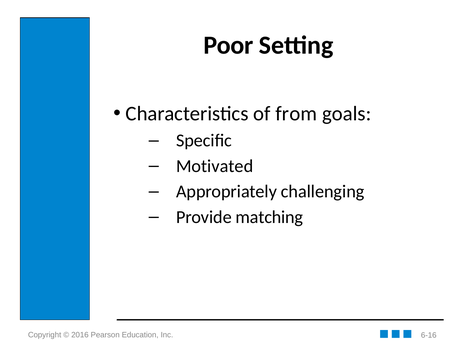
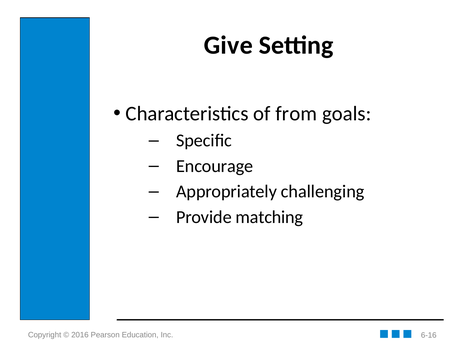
Poor: Poor -> Give (228, 45)
Motivated: Motivated -> Encourage (215, 166)
